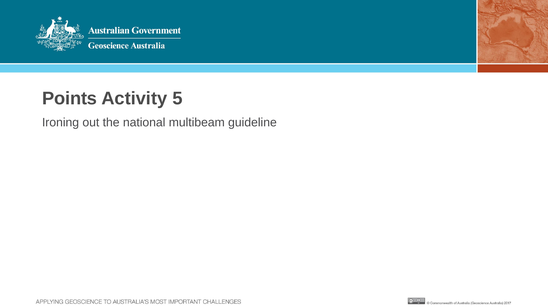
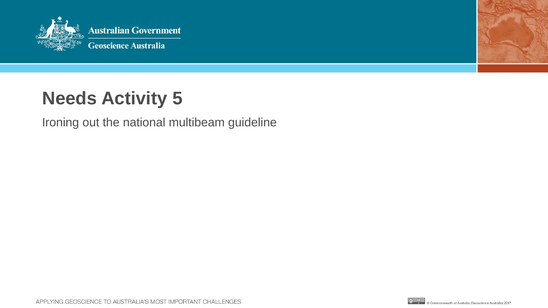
Points: Points -> Needs (70, 99)
